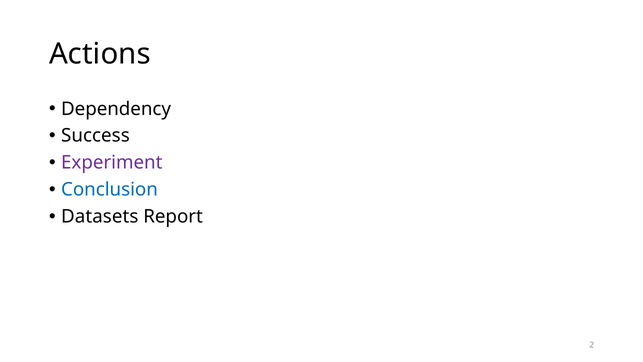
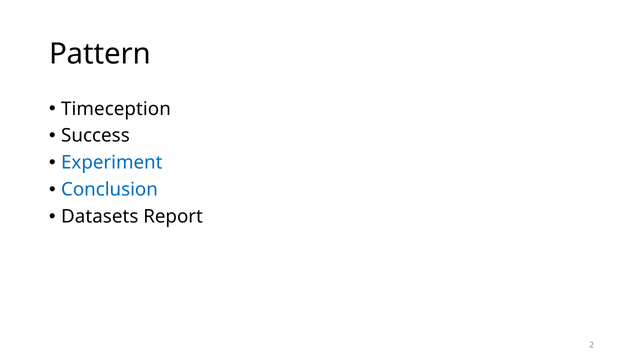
Actions: Actions -> Pattern (100, 54)
Dependency: Dependency -> Timeception (116, 109)
Experiment colour: purple -> blue (112, 163)
